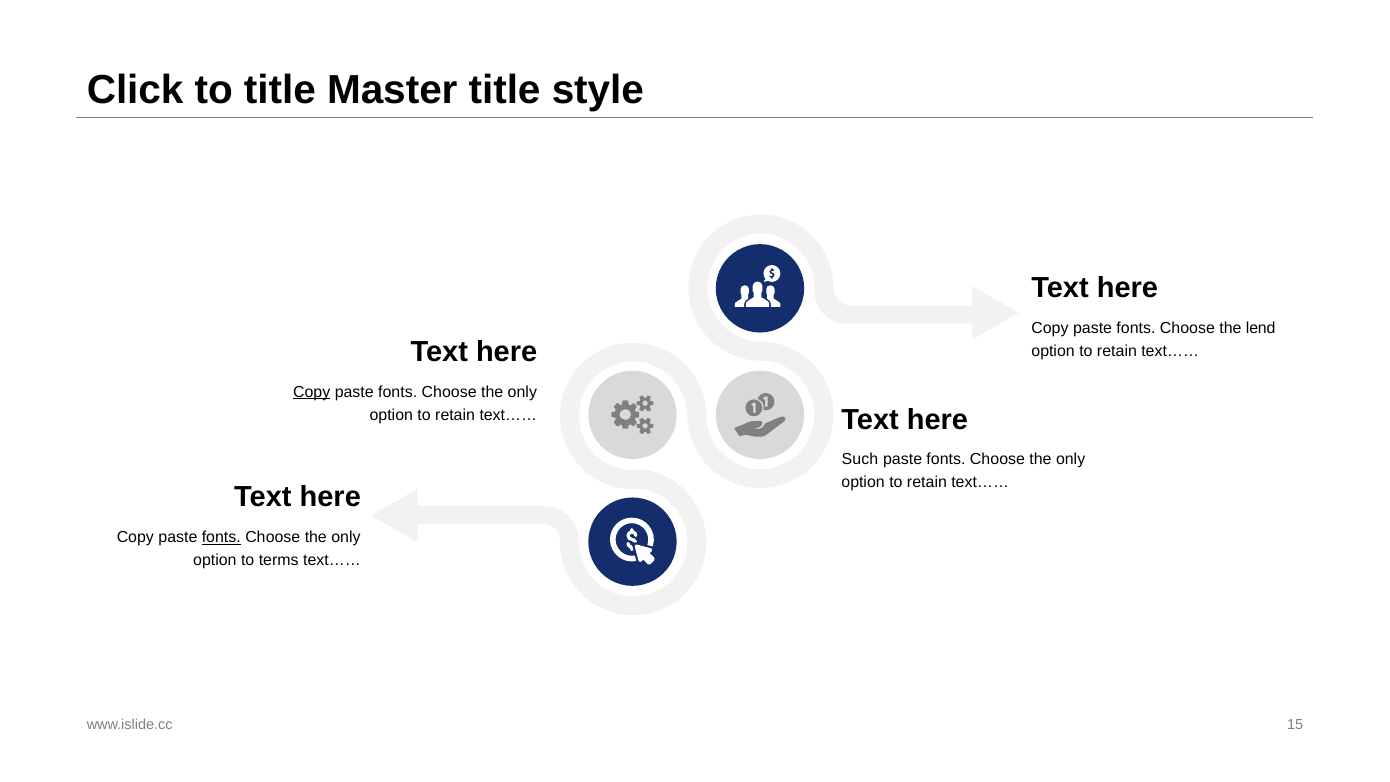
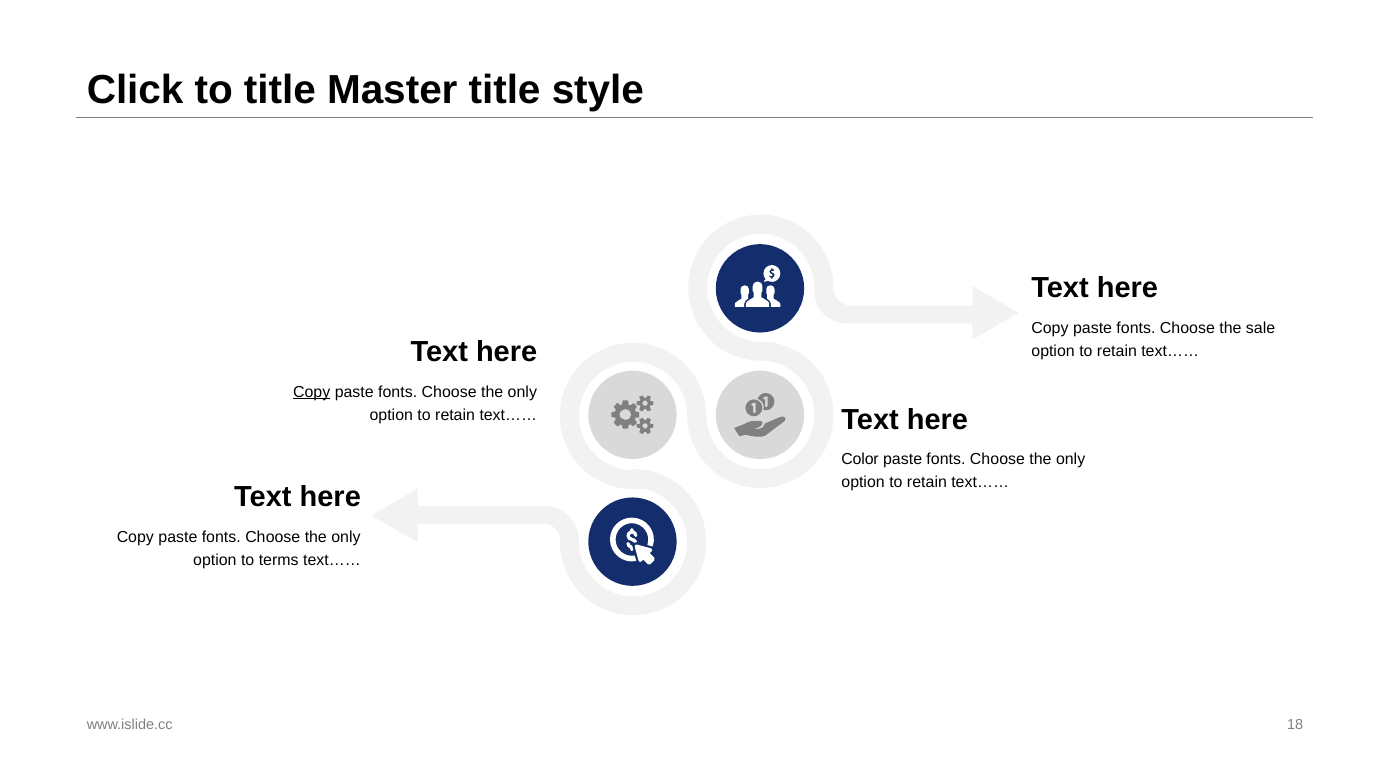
lend: lend -> sale (1261, 329)
Such: Such -> Color (860, 460)
fonts underline: present -> none (221, 538)
15: 15 -> 18 (1295, 724)
